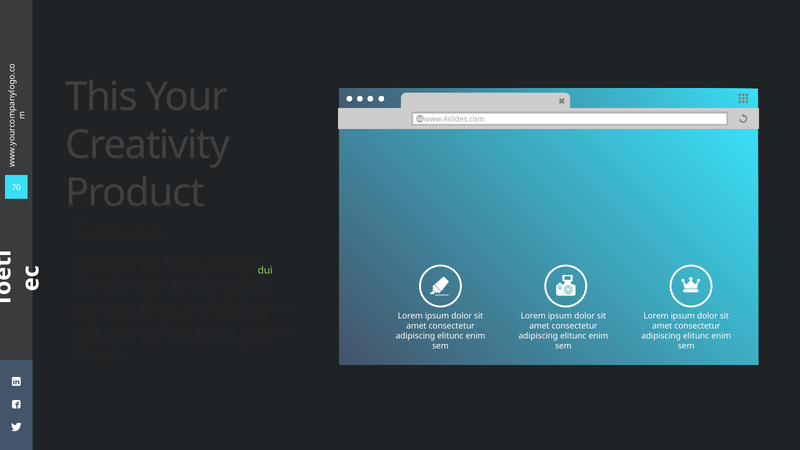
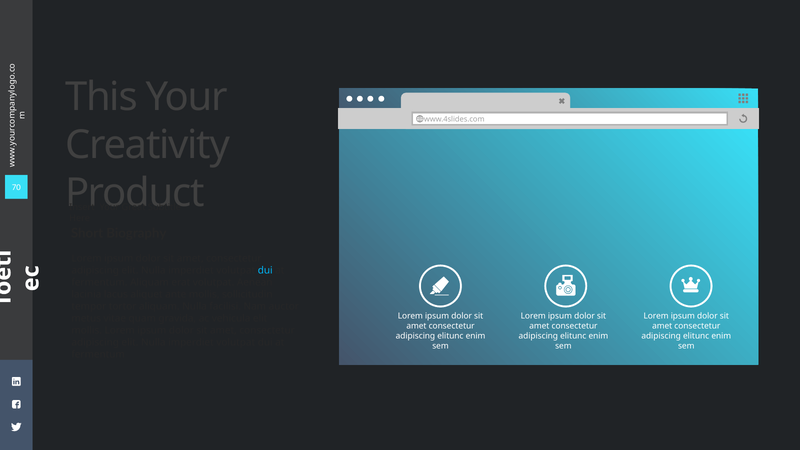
dui colour: light green -> light blue (265, 270)
